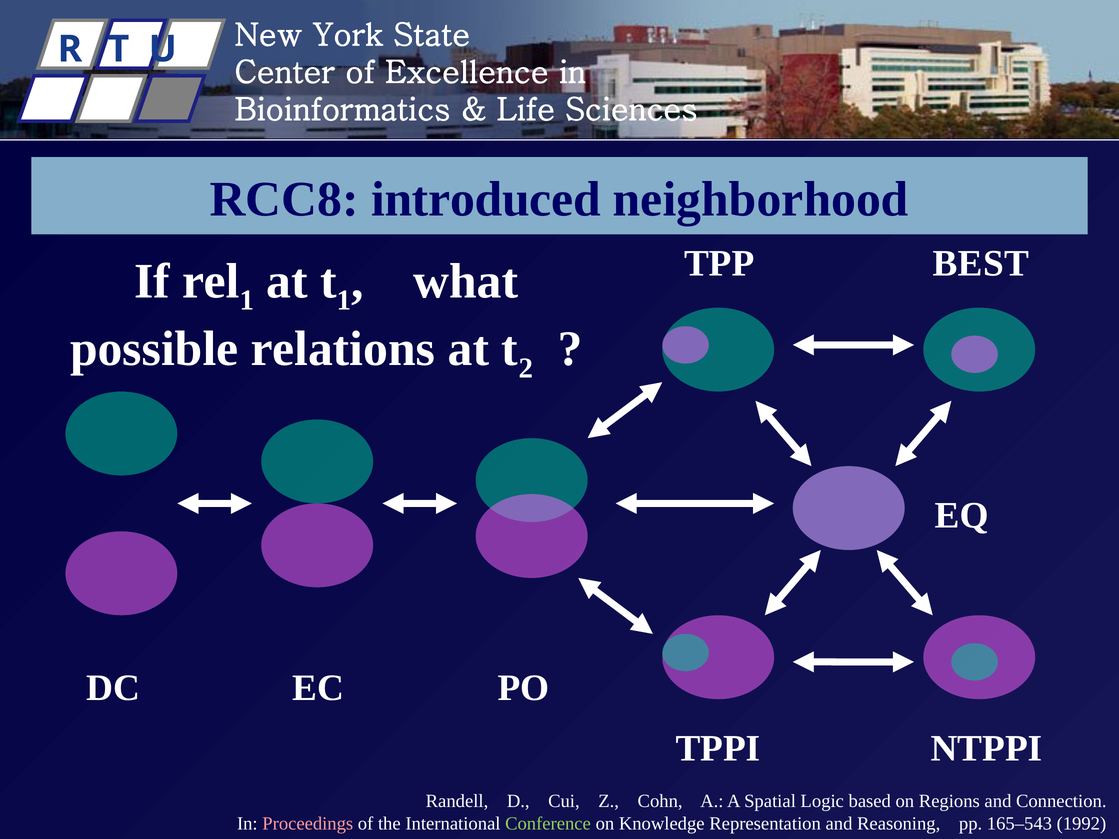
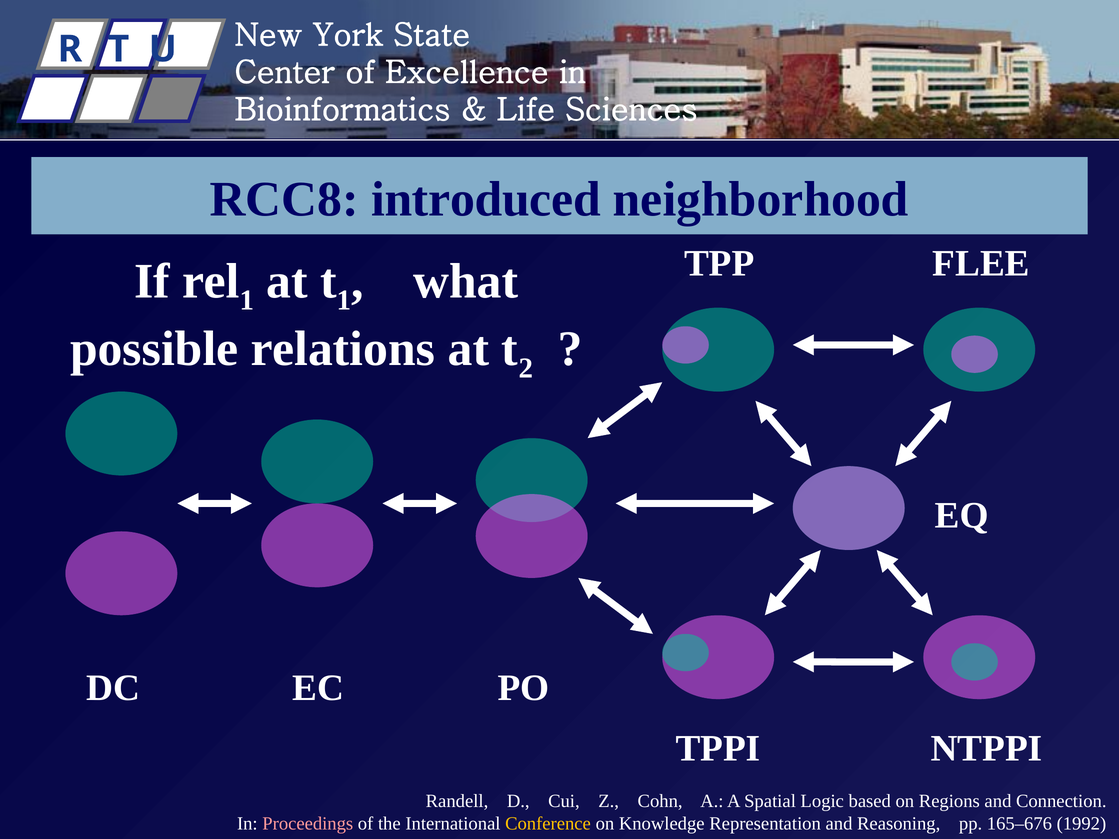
BEST: BEST -> FLEE (981, 264)
Conference colour: light green -> yellow (548, 824)
165–543: 165–543 -> 165–676 (1019, 824)
